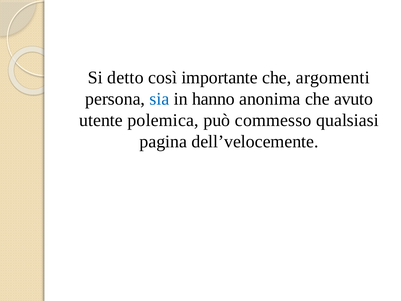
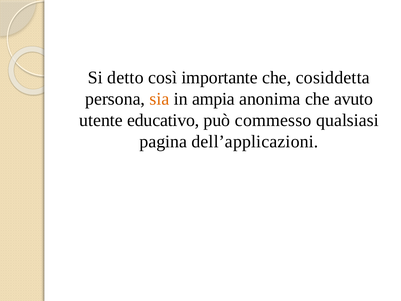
argomenti: argomenti -> cosiddetta (333, 77)
sia colour: blue -> orange (159, 99)
hanno: hanno -> ampia (213, 99)
polemica: polemica -> educativo (163, 120)
dell’velocemente: dell’velocemente -> dell’applicazioni (255, 142)
